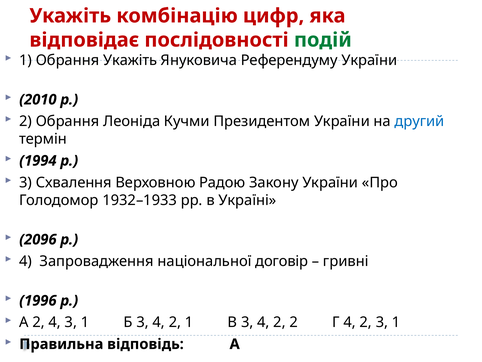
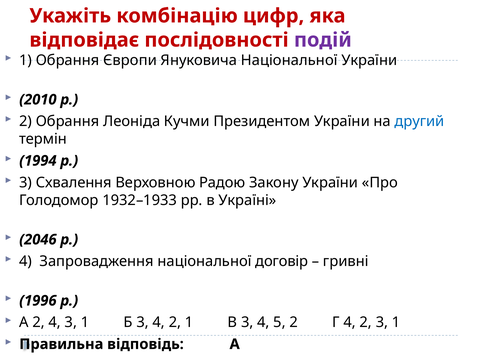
подій colour: green -> purple (323, 40)
Обрання Укажіть: Укажіть -> Європи (130, 60)
Януковича Референдуму: Референдуму -> Національної (289, 60)
2096: 2096 -> 2046 (38, 239)
В 3 4 2: 2 -> 5 (279, 322)
